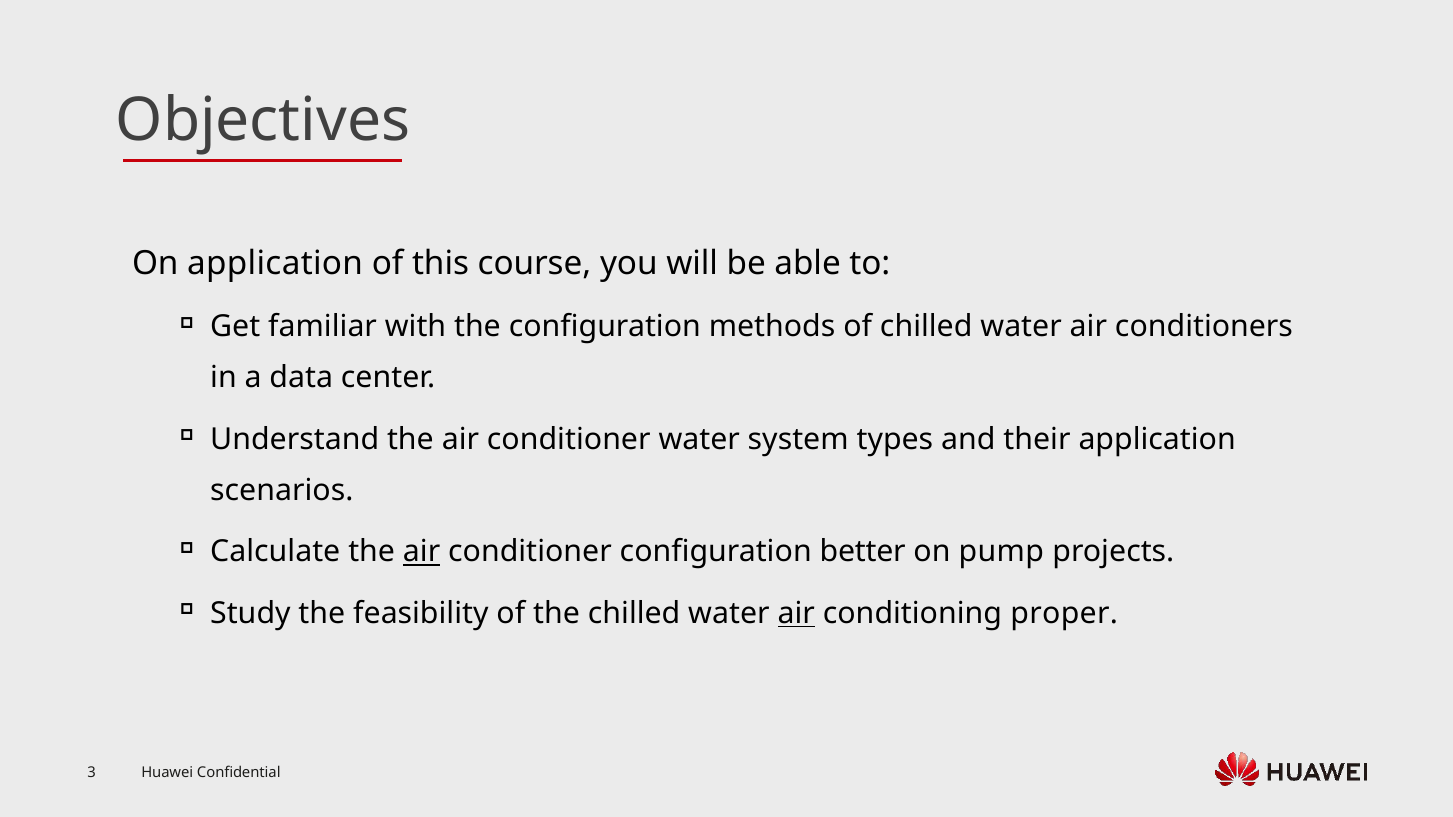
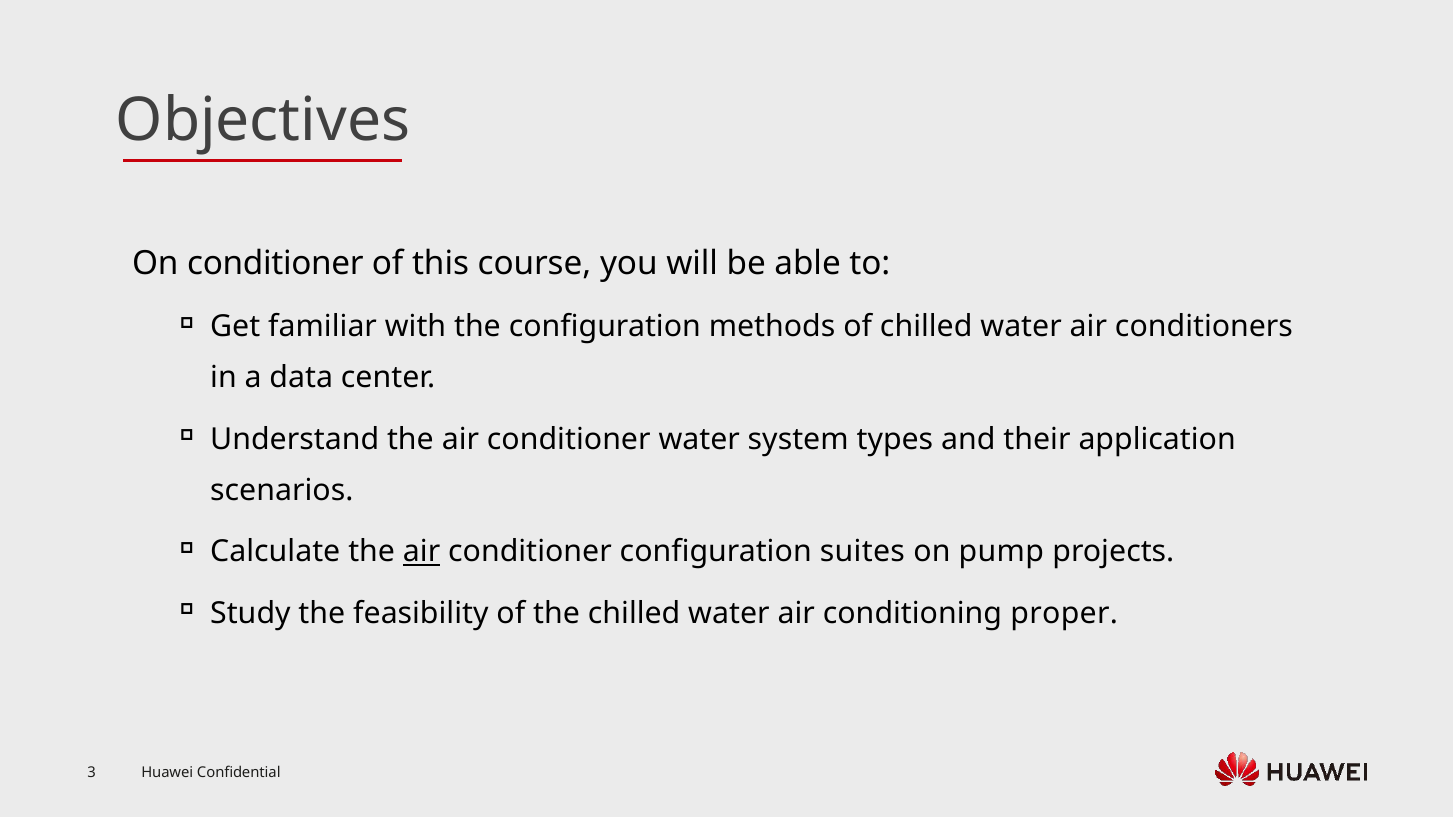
On application: application -> conditioner (275, 263)
better: better -> suites (862, 552)
air underline: present -> none (796, 614)
